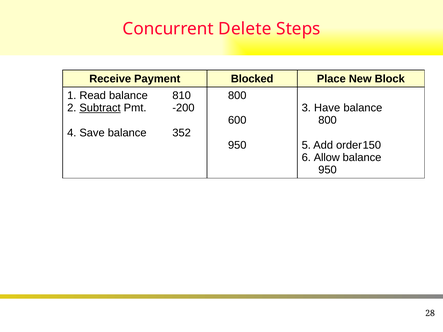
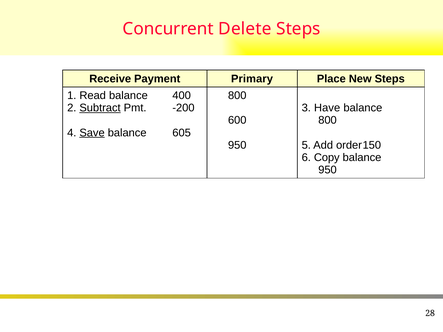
Blocked: Blocked -> Primary (252, 79)
New Block: Block -> Steps (390, 79)
810: 810 -> 400 (182, 96)
Save underline: none -> present (92, 133)
352: 352 -> 605 (182, 133)
Allow: Allow -> Copy (327, 158)
